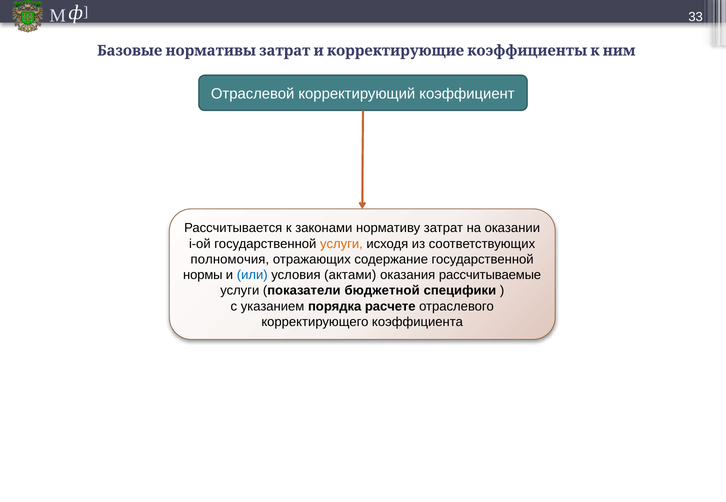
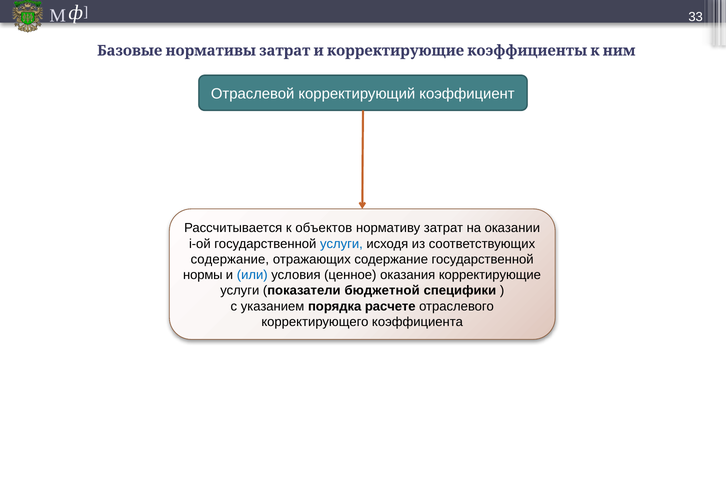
законами: законами -> объектов (324, 228)
услуги colour: orange -> blue (341, 244)
полномочия: полномочия -> содержание (230, 260)
актами: актами -> ценное (350, 275)
рассчитываемые: рассчитываемые -> корректирующие (490, 275)
